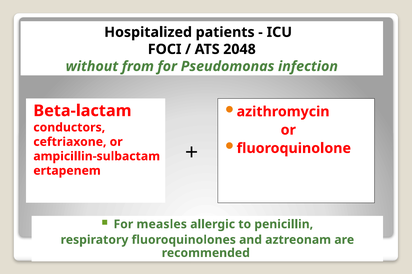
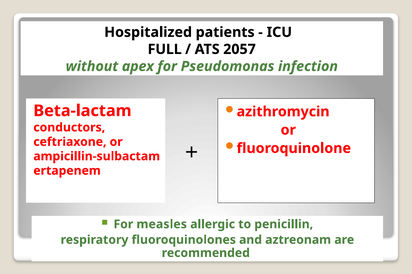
FOCI: FOCI -> FULL (165, 49)
2048: 2048 -> 2057 (239, 49)
from: from -> apex (138, 66)
